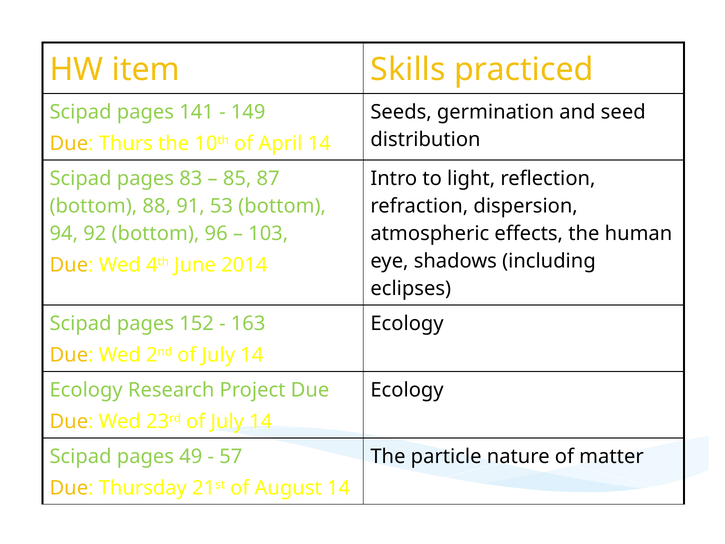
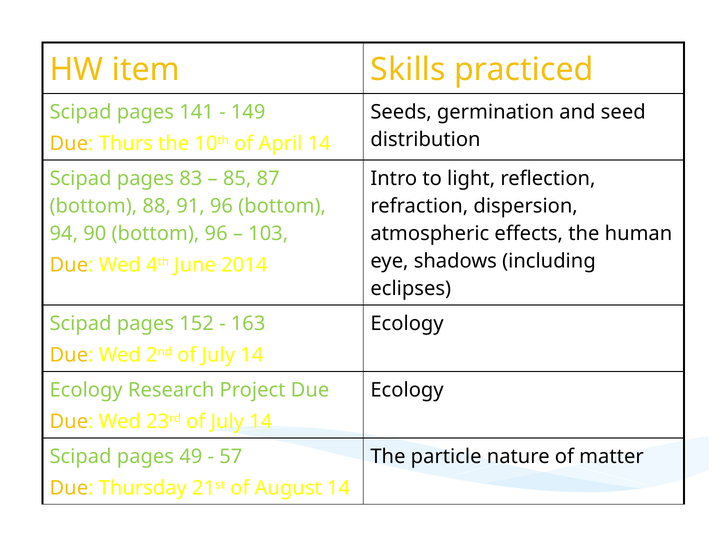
91 53: 53 -> 96 (221, 206)
92: 92 -> 90 (95, 234)
